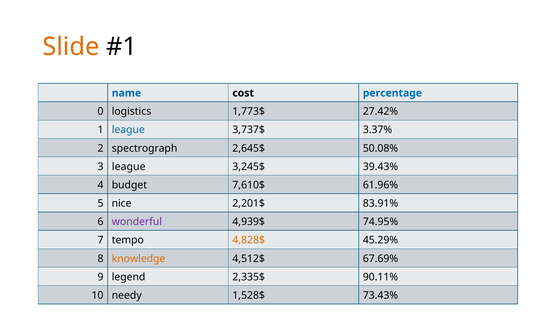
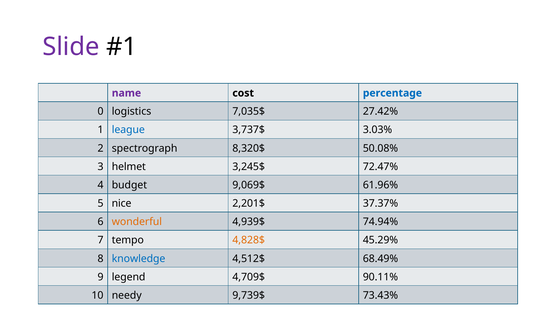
Slide colour: orange -> purple (71, 47)
name colour: blue -> purple (126, 93)
1,773$: 1,773$ -> 7,035$ (249, 111)
3.37%: 3.37% -> 3.03% (377, 130)
2,645$: 2,645$ -> 8,320$ (249, 148)
3 league: league -> helmet (129, 166)
39.43%: 39.43% -> 72.47% (380, 166)
7,610$: 7,610$ -> 9,069$ (249, 185)
83.91%: 83.91% -> 37.37% (380, 203)
wonderful colour: purple -> orange (137, 222)
74.95%: 74.95% -> 74.94% (380, 222)
knowledge colour: orange -> blue (139, 258)
67.69%: 67.69% -> 68.49% (380, 258)
2,335$: 2,335$ -> 4,709$ (249, 277)
1,528$: 1,528$ -> 9,739$ (249, 295)
